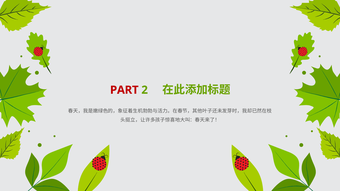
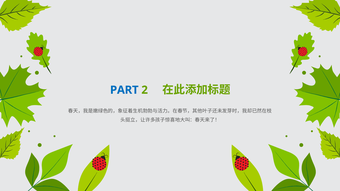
PART colour: red -> blue (124, 90)
